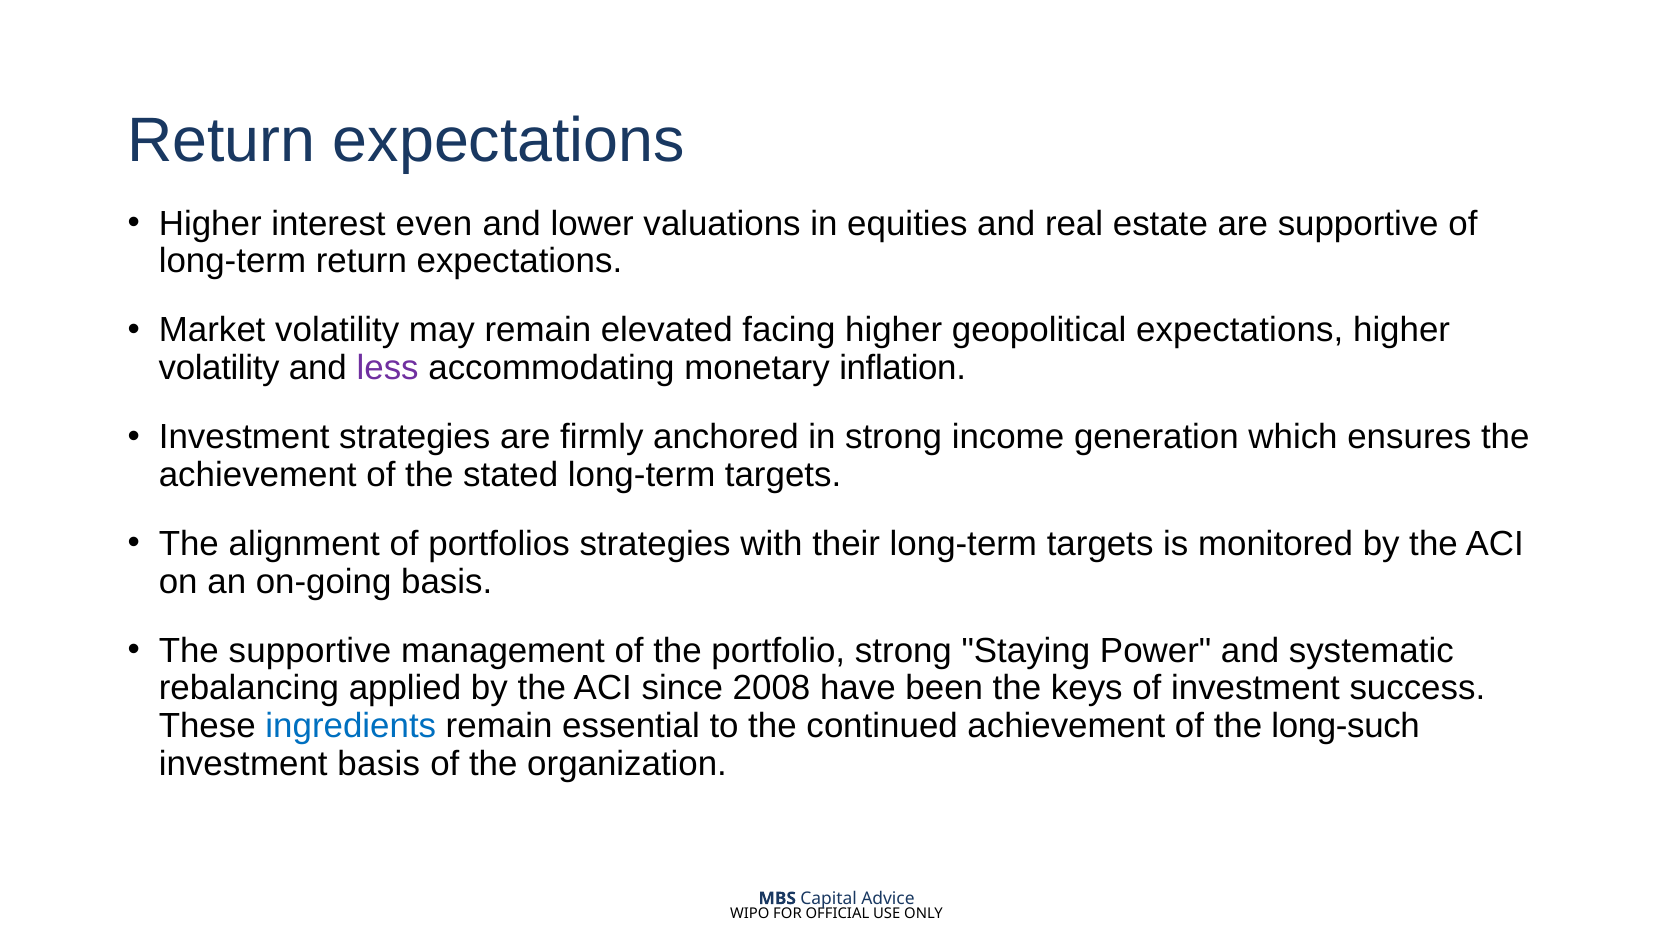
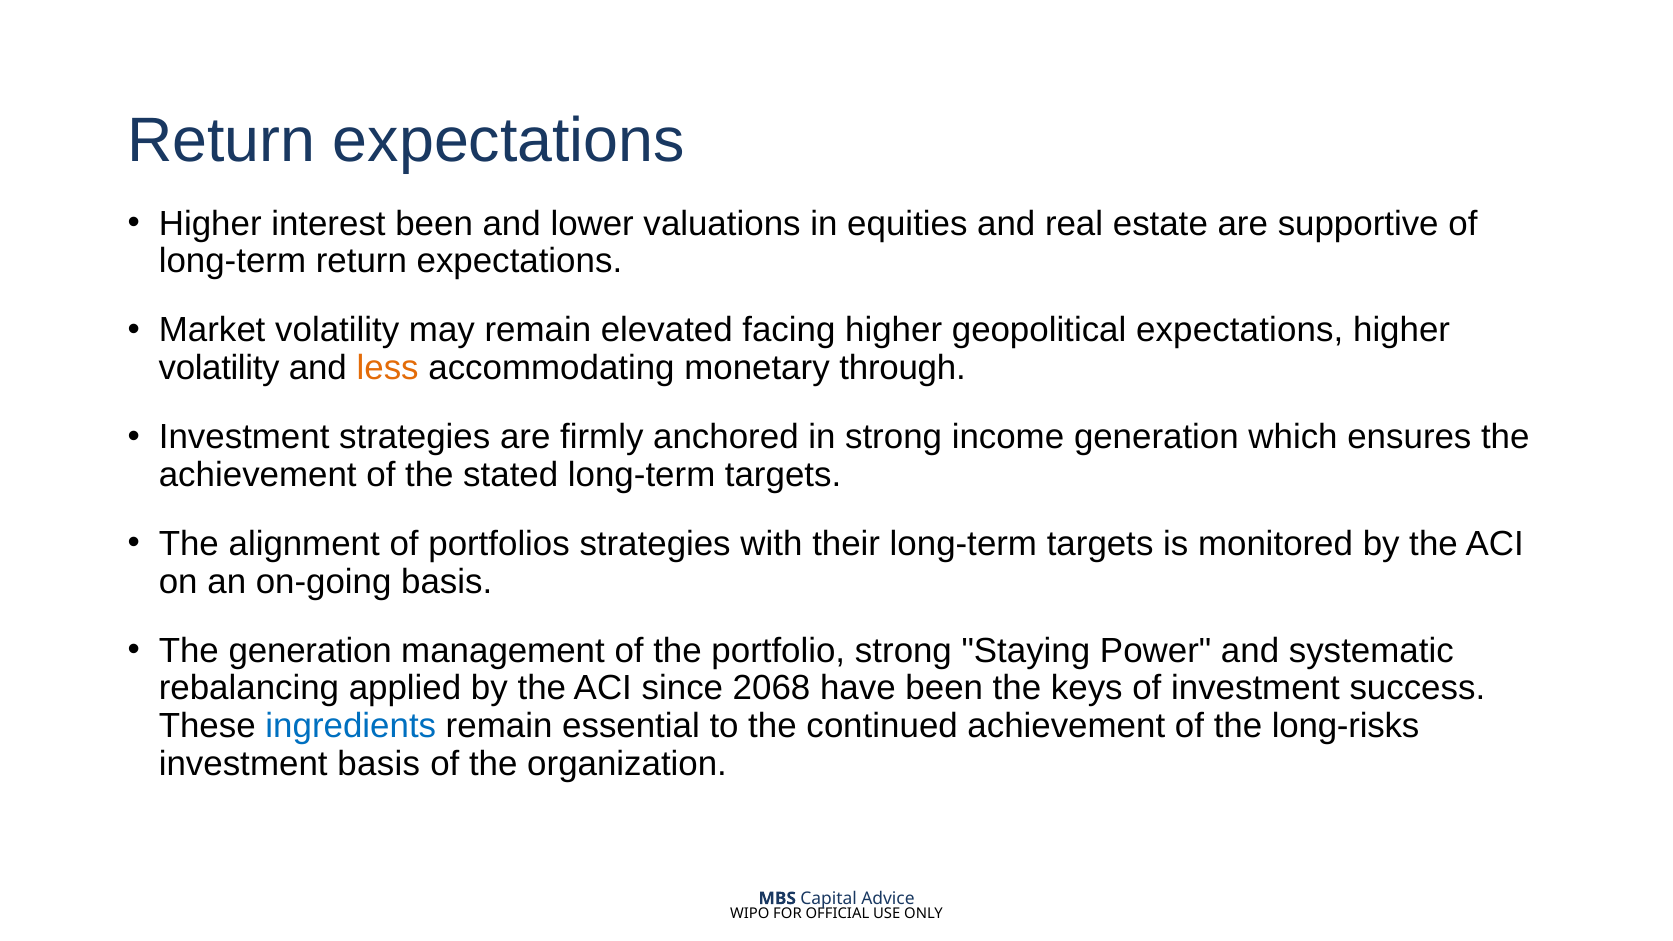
interest even: even -> been (434, 224)
less colour: purple -> orange (388, 368)
inflation: inflation -> through (903, 368)
The supportive: supportive -> generation (310, 651)
2008: 2008 -> 2068 (772, 688)
long-such: long-such -> long-risks (1346, 726)
